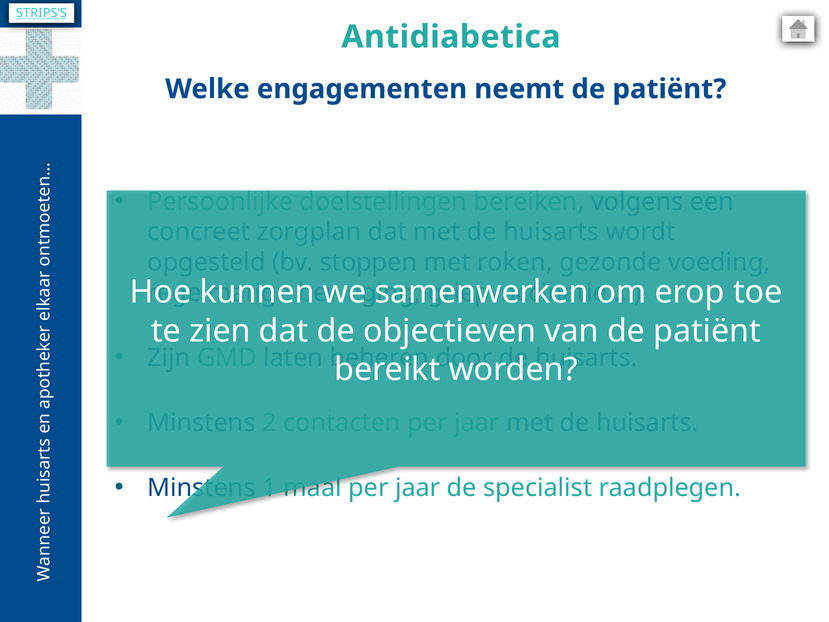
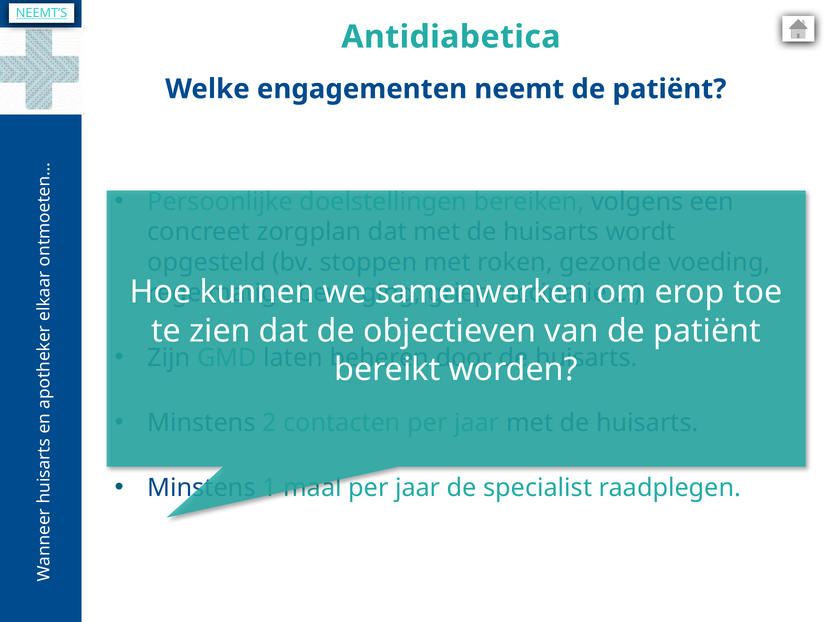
STRIPS’S: STRIPS’S -> NEEMT’S (42, 13)
